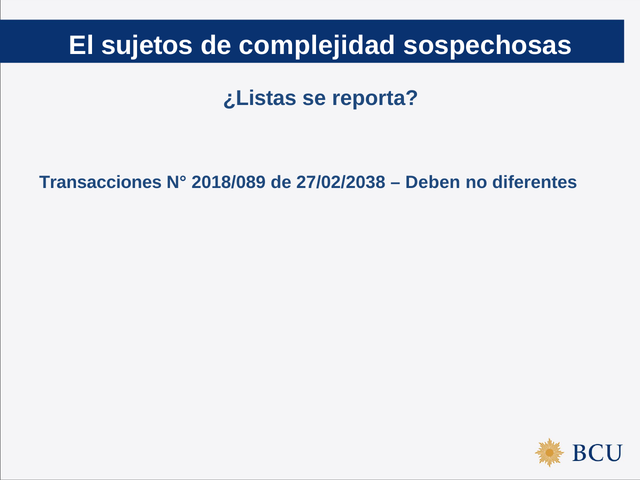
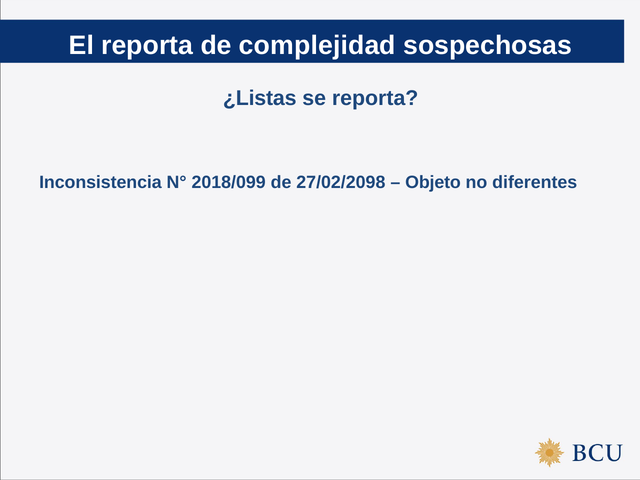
El sujetos: sujetos -> reporta (147, 45)
Transacciones: Transacciones -> Inconsistencia (100, 182)
2018/089: 2018/089 -> 2018/099 (229, 182)
27/02/2038: 27/02/2038 -> 27/02/2098 (341, 182)
Deben: Deben -> Objeto (433, 182)
